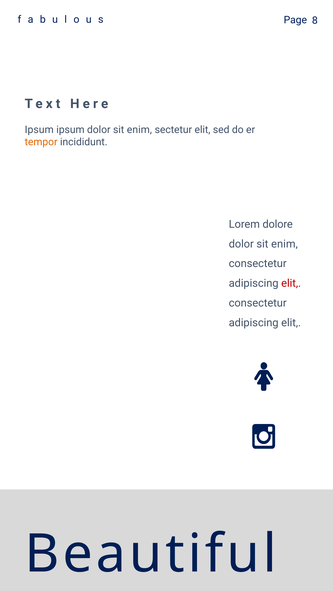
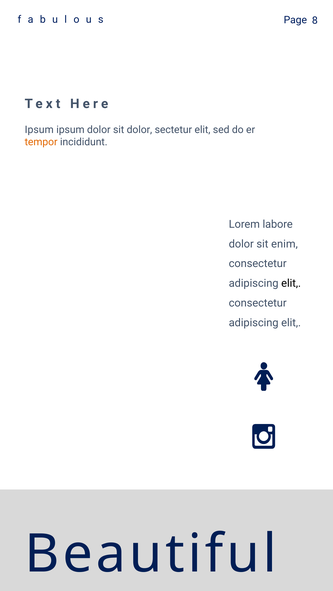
ipsum dolor sit enim: enim -> dolor (139, 130)
dolore: dolore -> labore (278, 225)
elit colour: red -> black (291, 284)
